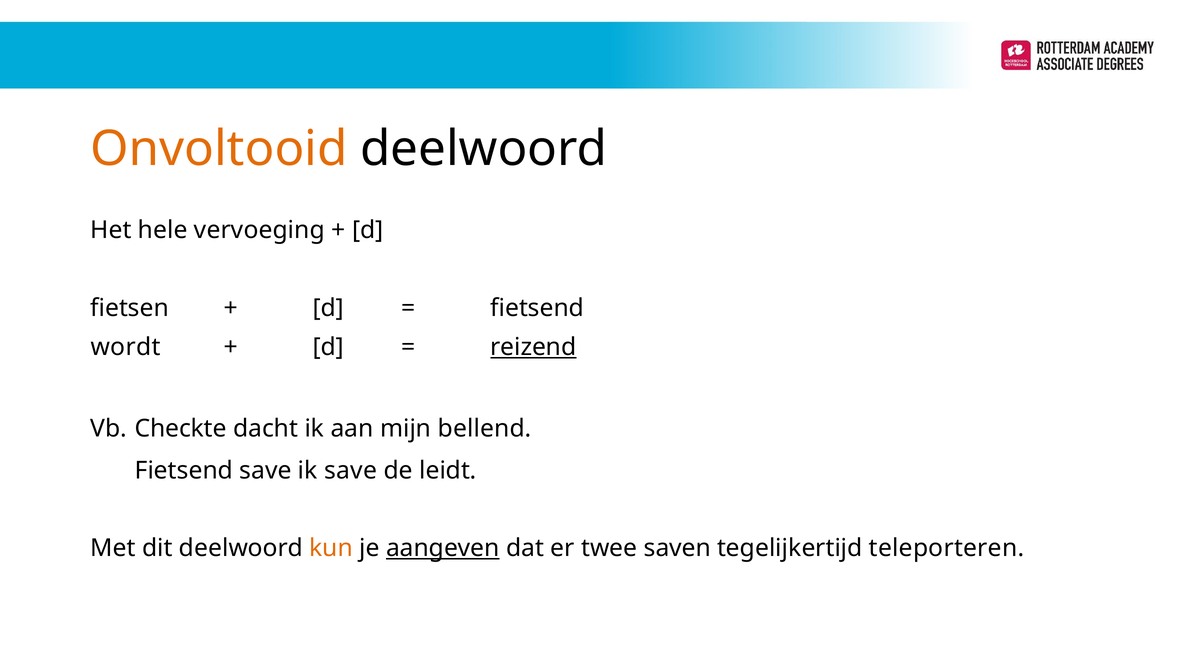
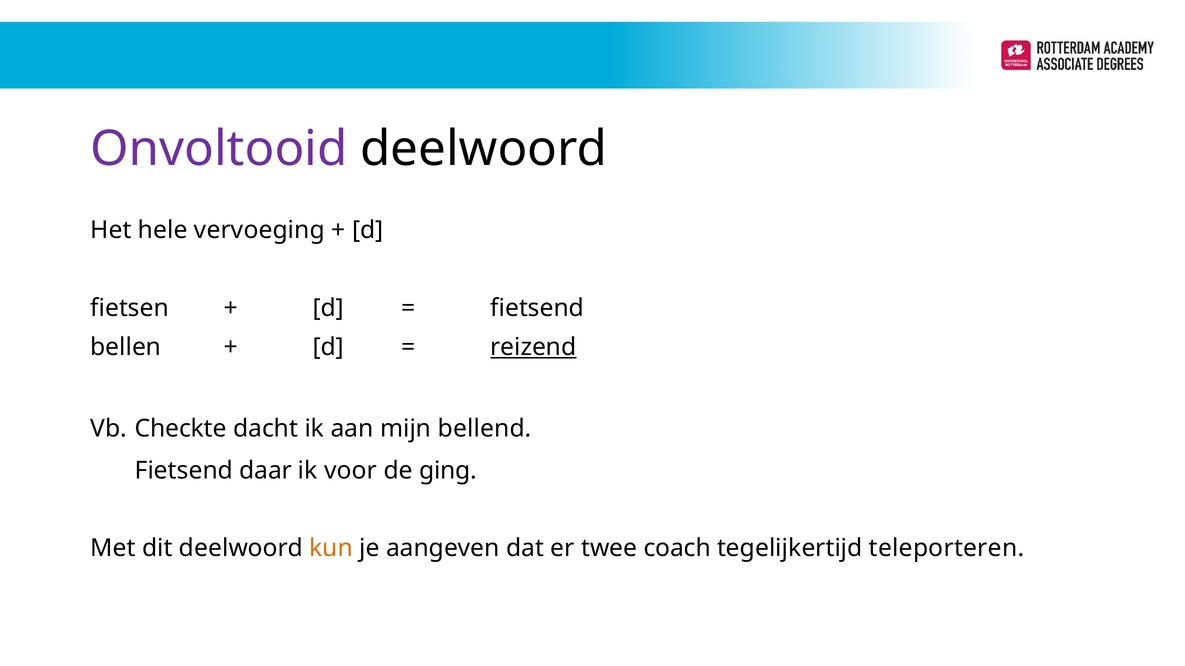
Onvoltooid colour: orange -> purple (219, 149)
wordt: wordt -> bellen (126, 347)
Fietsend save: save -> daar (266, 471)
ik save: save -> voor (351, 471)
leidt: leidt -> ging (448, 471)
aangeven underline: present -> none (443, 549)
saven: saven -> coach (677, 549)
